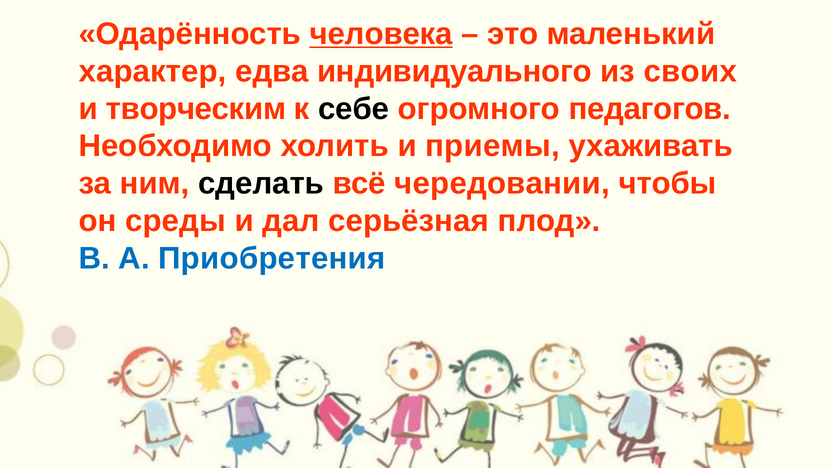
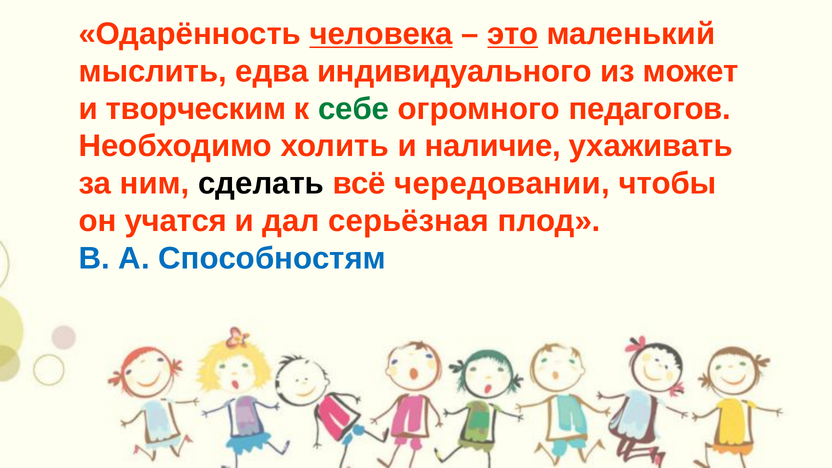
это underline: none -> present (513, 34)
характер: характер -> мыслить (153, 71)
своих: своих -> может (691, 71)
себе colour: black -> green (354, 109)
приемы: приемы -> наличие (493, 146)
среды: среды -> учатся (176, 221)
Приобретения: Приобретения -> Способностям (272, 258)
